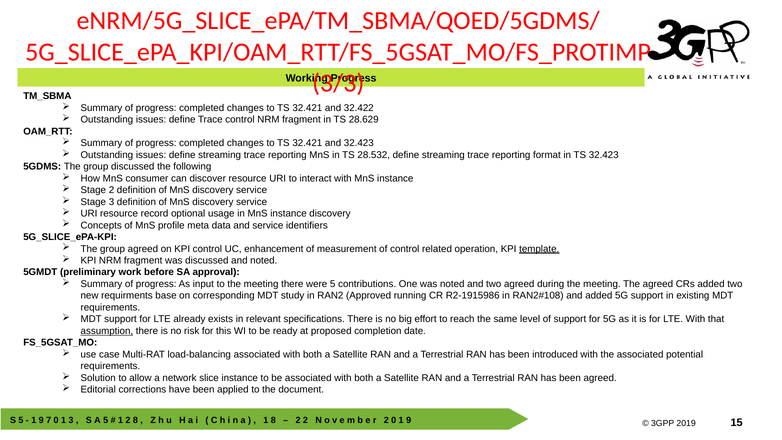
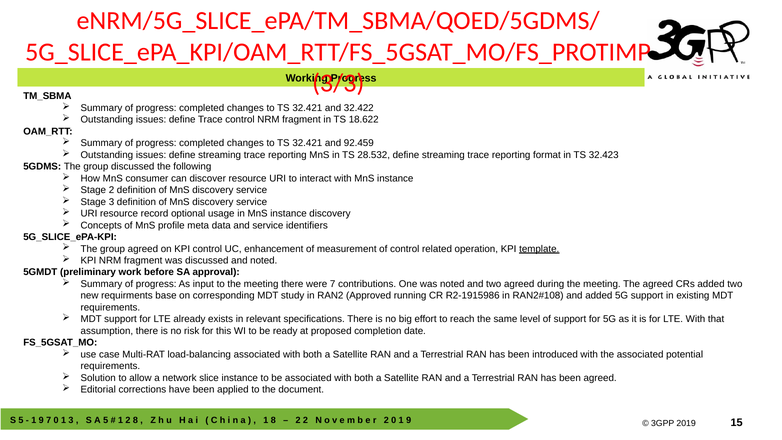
28.629: 28.629 -> 18.622 (364, 120)
and 32.423: 32.423 -> 92.459 (359, 143)
were 5: 5 -> 7 (333, 284)
assumption underline: present -> none (107, 331)
